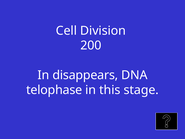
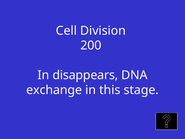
telophase: telophase -> exchange (54, 90)
